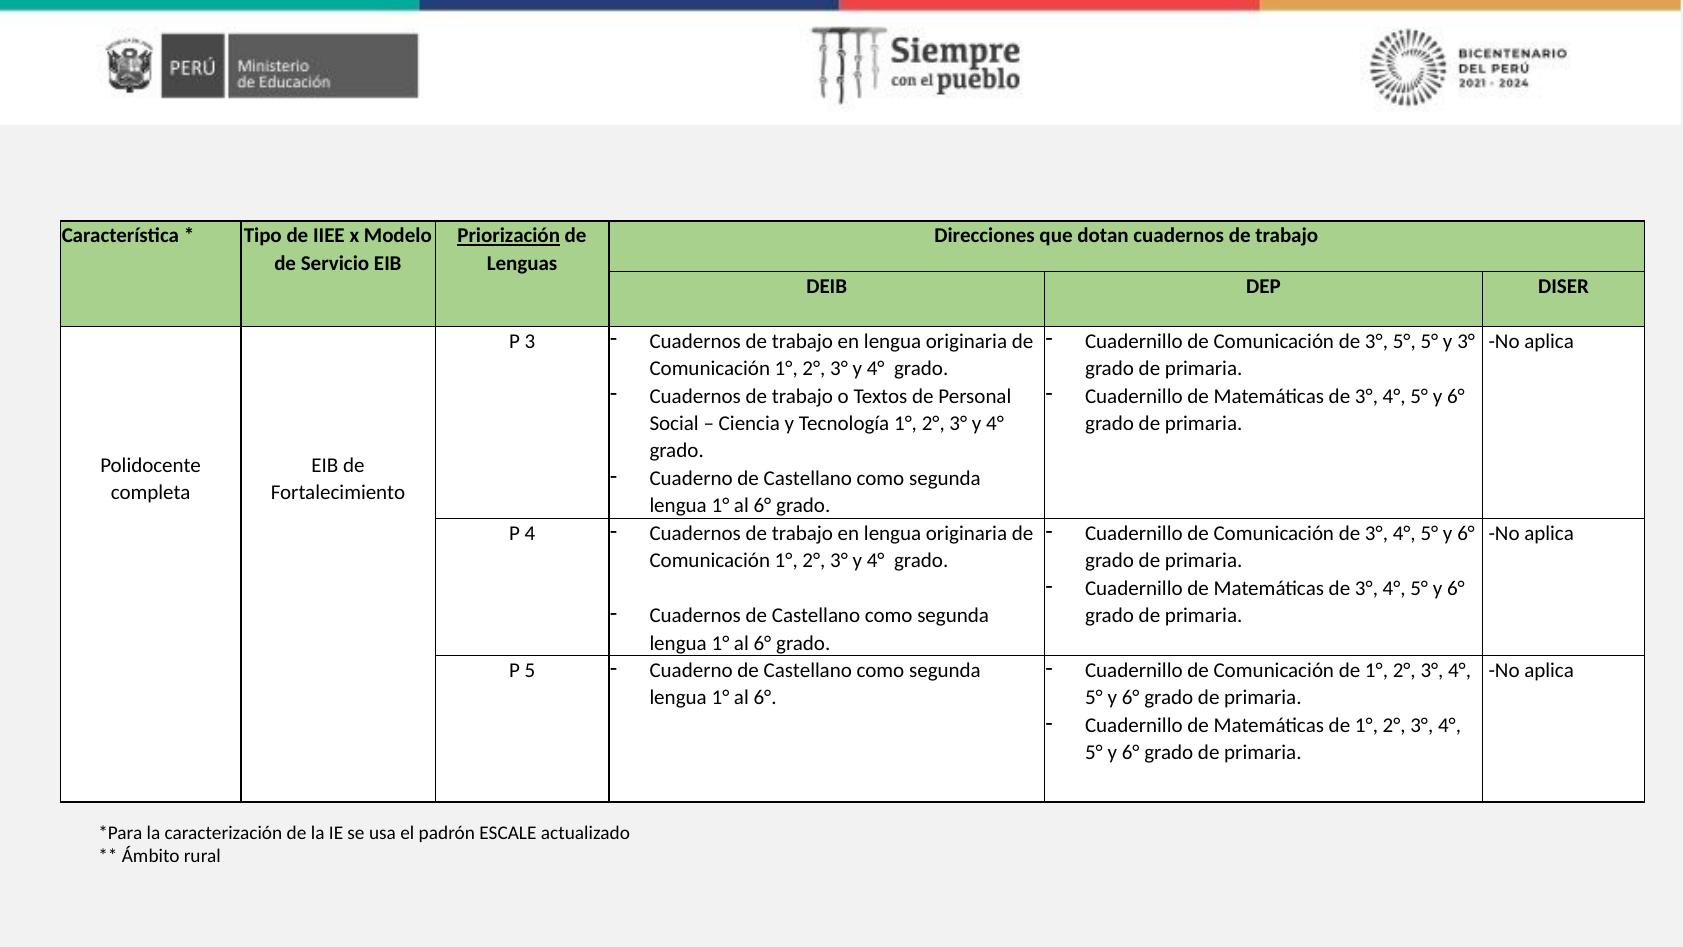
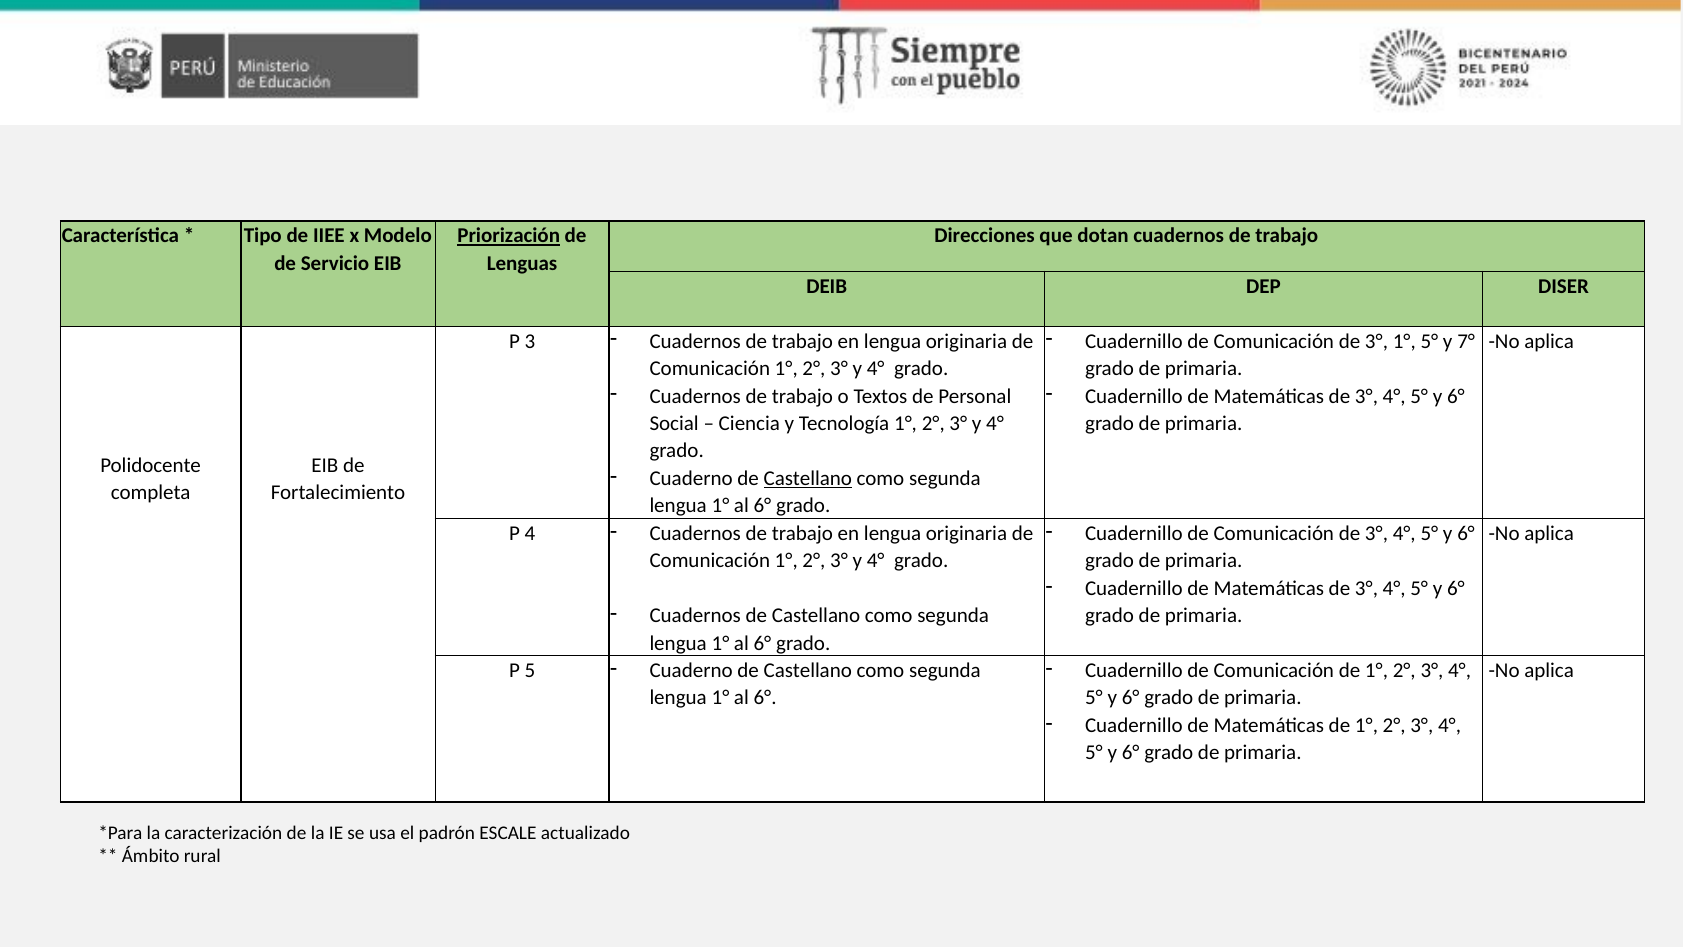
3° 5°: 5° -> 1° (1404, 341)
y 3°: 3° -> 7° (1466, 341)
Castellano underline: none -> present (808, 478)
